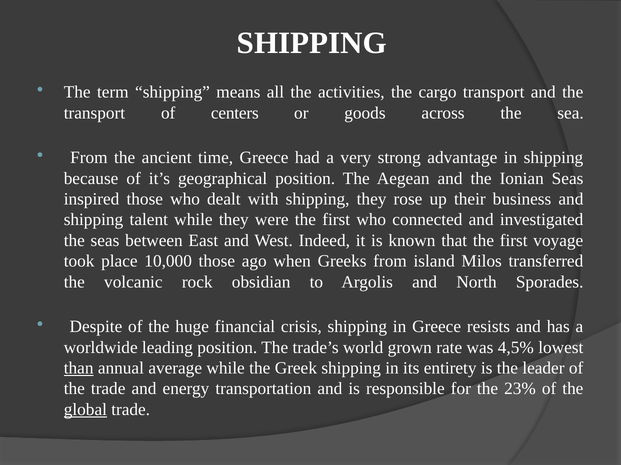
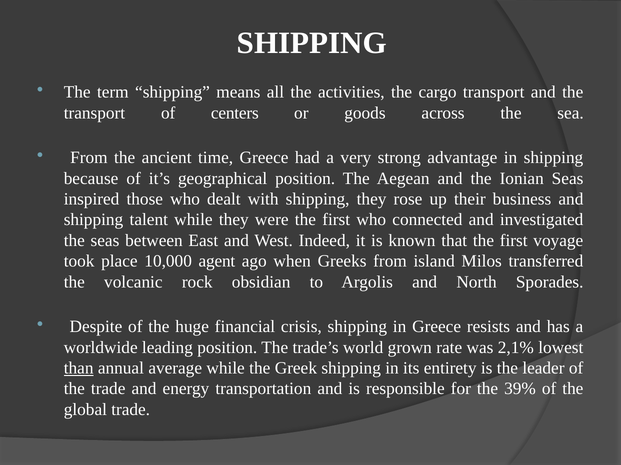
10,000 those: those -> agent (217, 262)
4,5%: 4,5% -> 2,1% (516, 348)
23%: 23% -> 39% (520, 389)
global underline: present -> none (85, 410)
